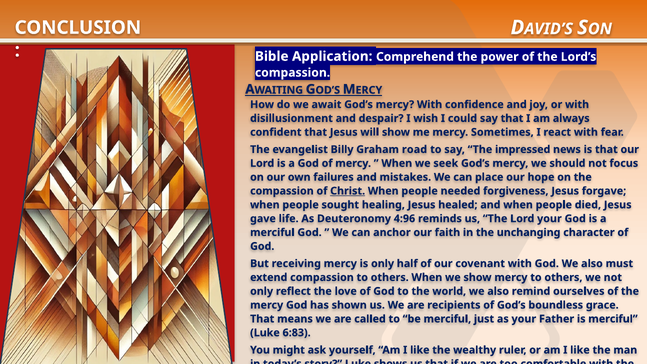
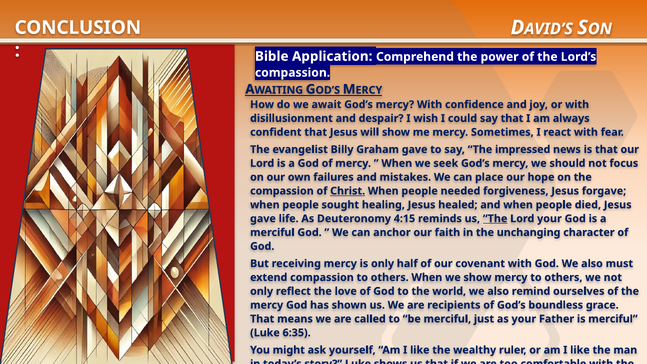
Graham road: road -> gave (415, 149)
4:96: 4:96 -> 4:15 (404, 219)
The underline: none -> present (495, 219)
6:83: 6:83 -> 6:35 (297, 333)
